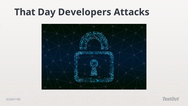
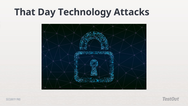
Developers: Developers -> Technology (85, 12)
